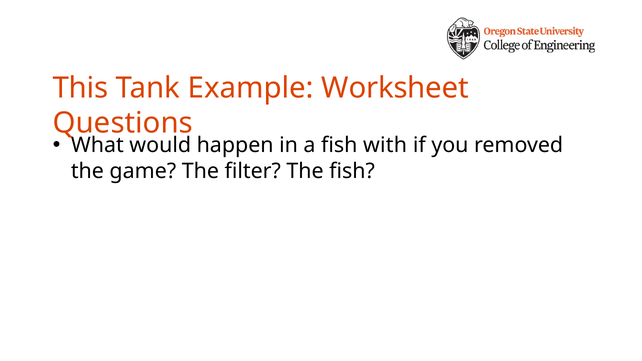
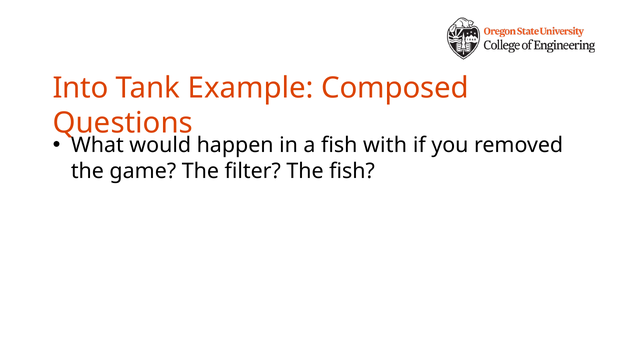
This: This -> Into (81, 88)
Worksheet: Worksheet -> Composed (395, 88)
